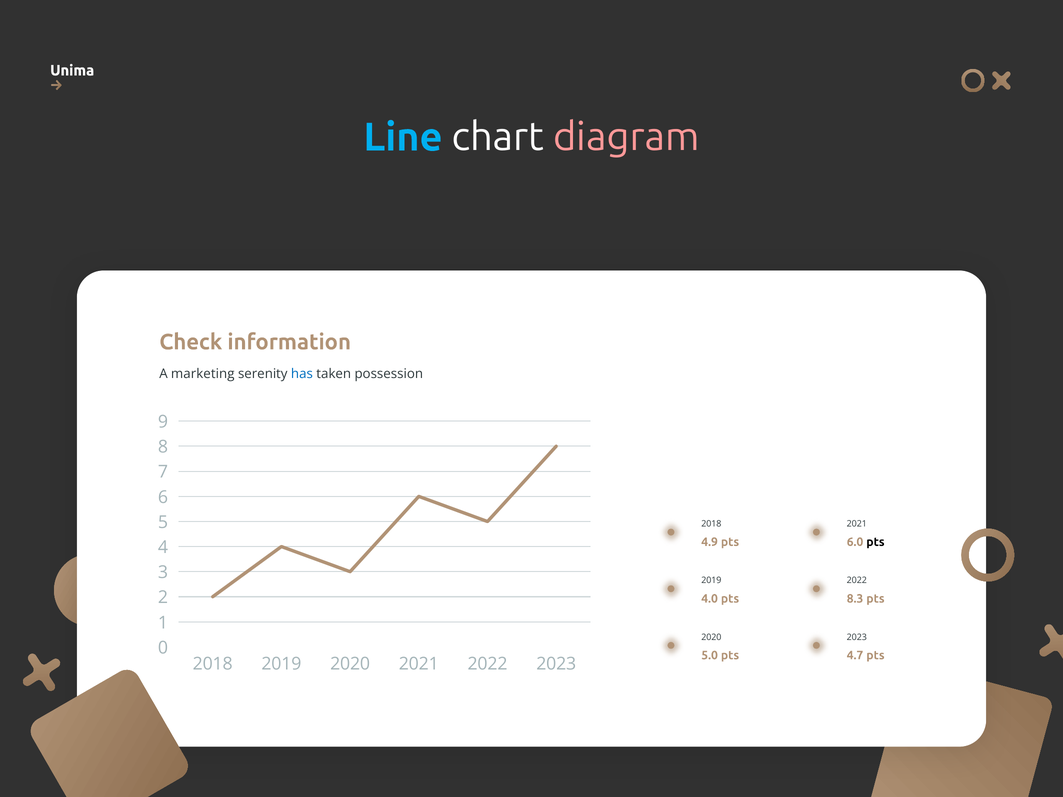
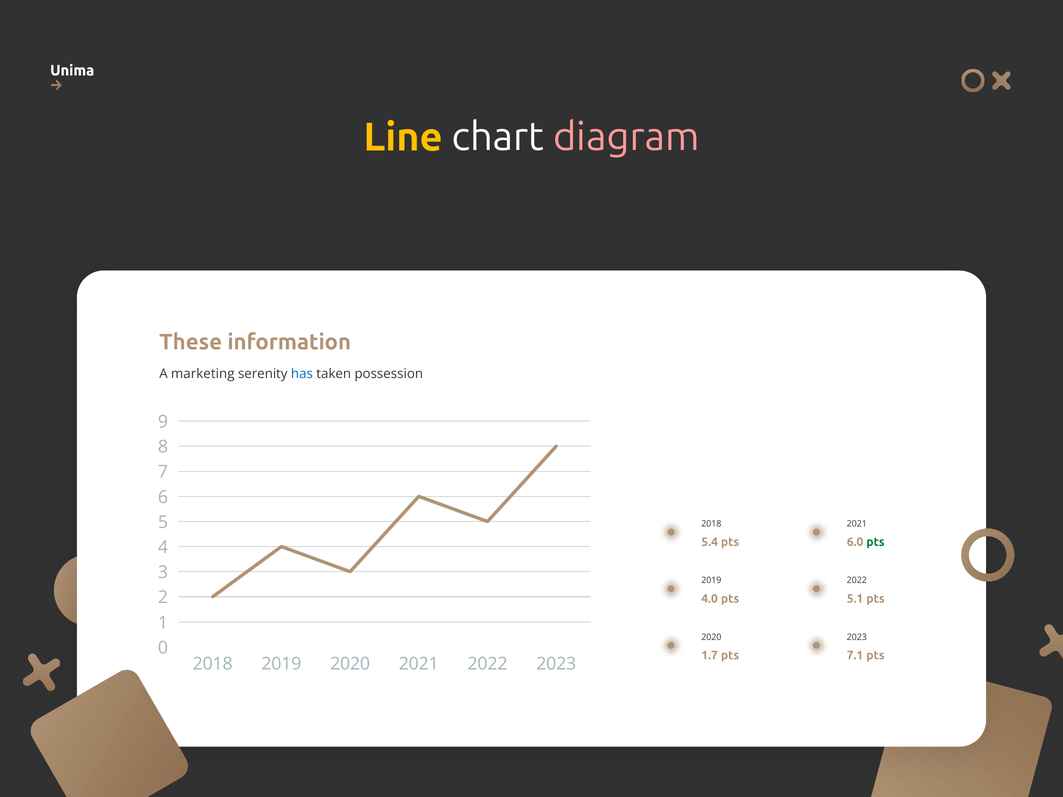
Line colour: light blue -> yellow (403, 137)
Check: Check -> These (191, 342)
4.9: 4.9 -> 5.4 (710, 542)
pts colour: black -> green (875, 542)
8.3: 8.3 -> 5.1 (855, 599)
5.0: 5.0 -> 1.7 (710, 655)
4.7: 4.7 -> 7.1 (855, 655)
